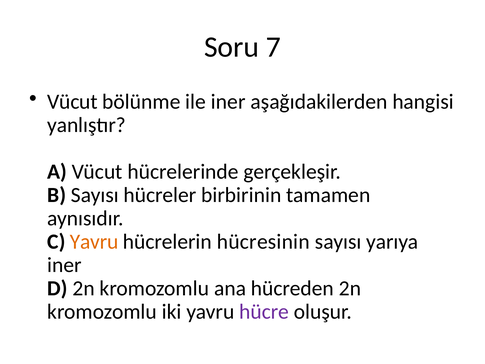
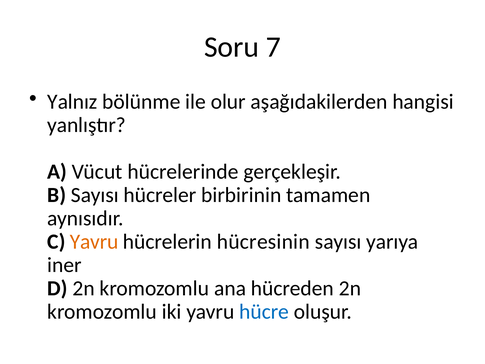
Vücut: Vücut -> Yalnız (72, 102)
ile iner: iner -> olur (228, 102)
hücre colour: purple -> blue (264, 311)
